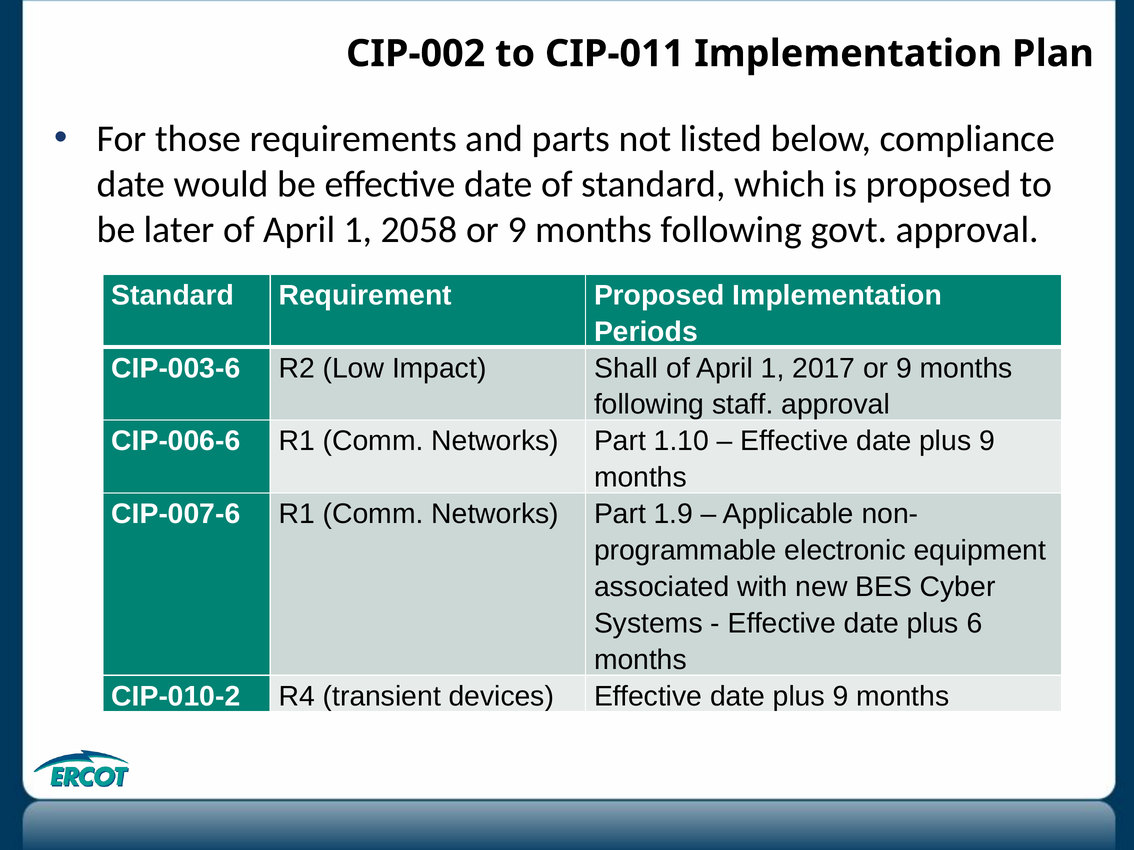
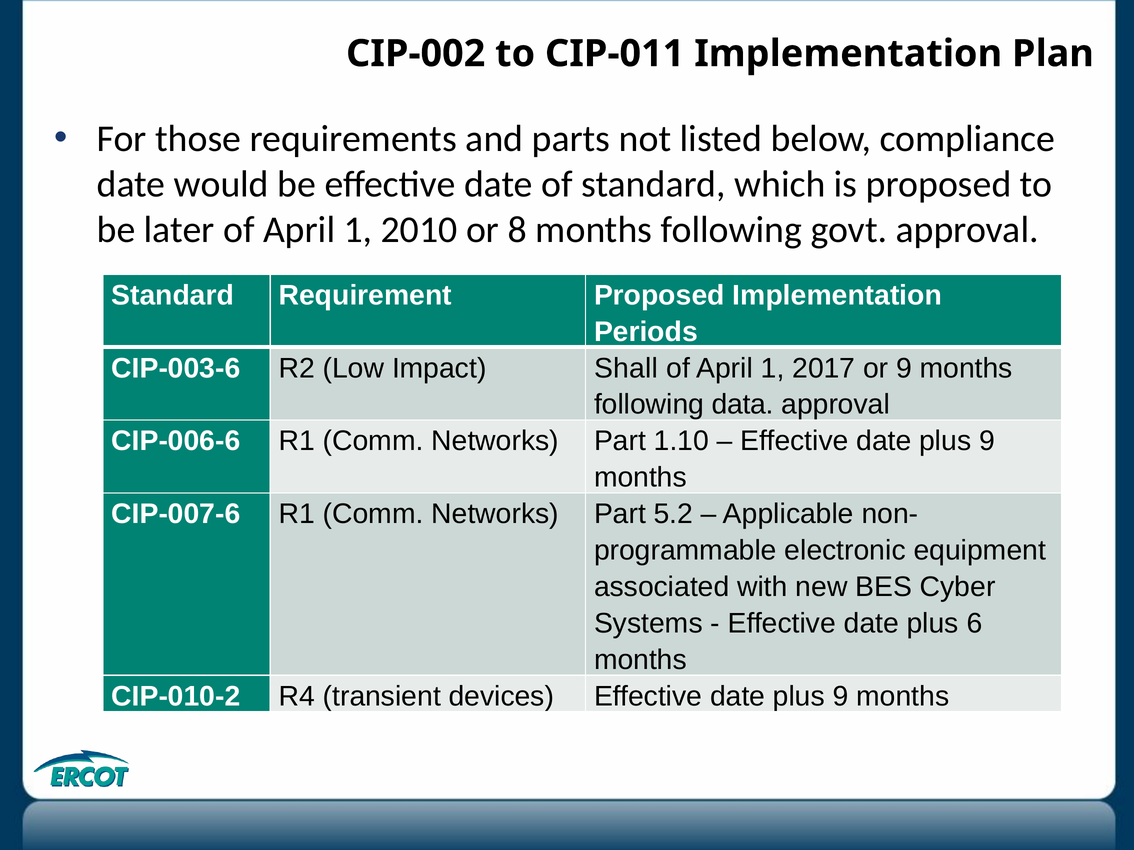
2058: 2058 -> 2010 (419, 230)
9: 9 -> 8 (517, 230)
staff: staff -> data (743, 405)
1.9: 1.9 -> 5.2 (673, 514)
